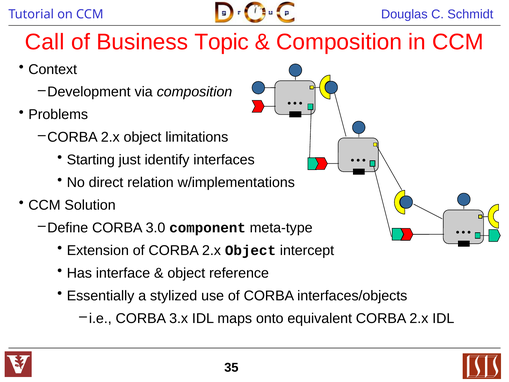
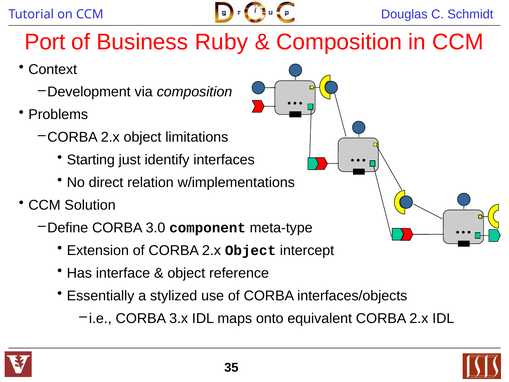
Call: Call -> Port (45, 42)
Topic: Topic -> Ruby (221, 42)
